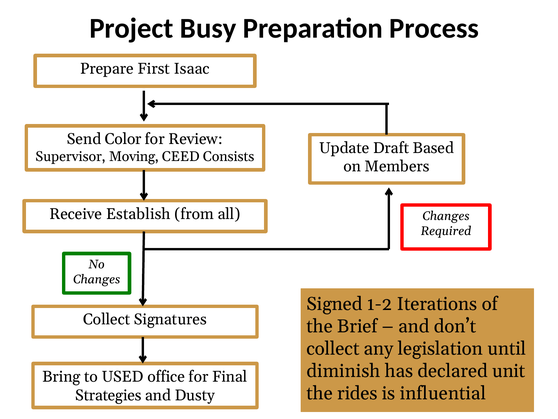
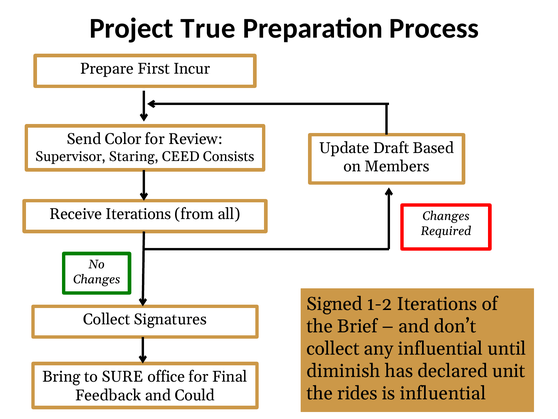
Busy: Busy -> True (208, 28)
Isaac: Isaac -> Incur (192, 69)
Moving: Moving -> Staring (134, 156)
Receive Establish: Establish -> Iterations (138, 214)
any legislation: legislation -> influential (440, 348)
USED: USED -> SURE (123, 376)
Strategies: Strategies -> Feedback (108, 395)
Dusty: Dusty -> Could (195, 395)
